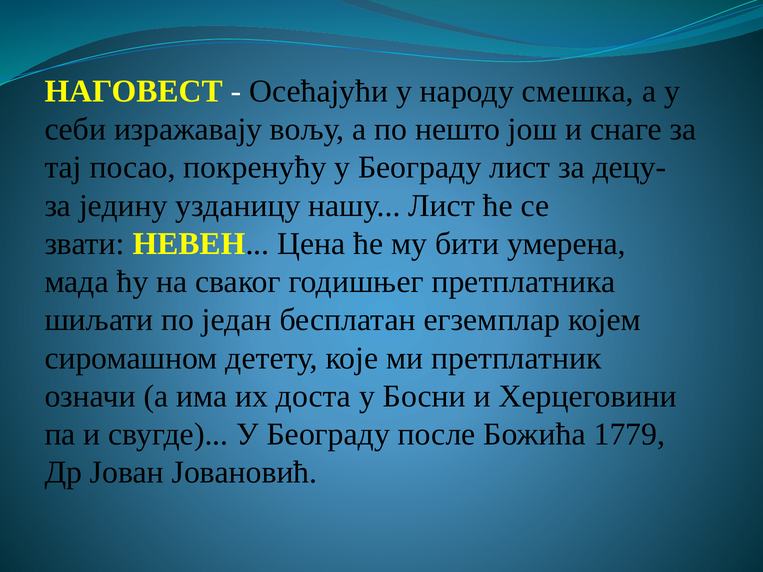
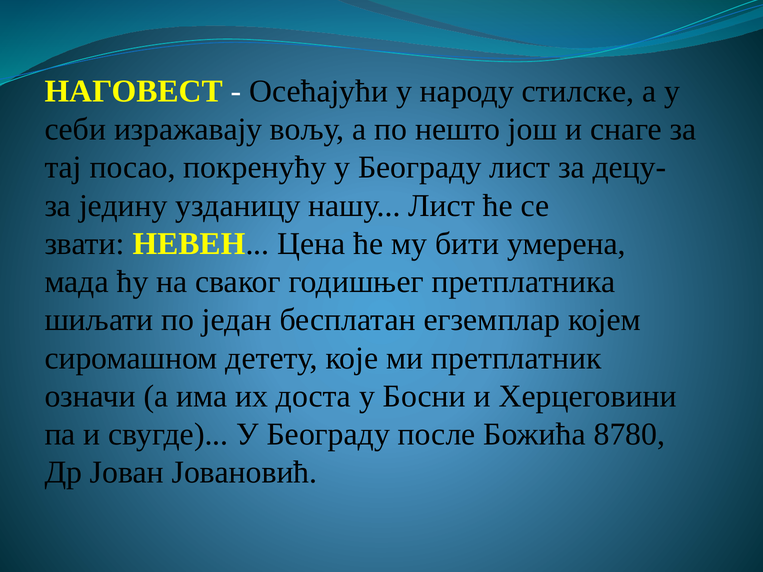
смешка: смешка -> стилске (578, 91)
1779: 1779 -> 8780 (629, 435)
